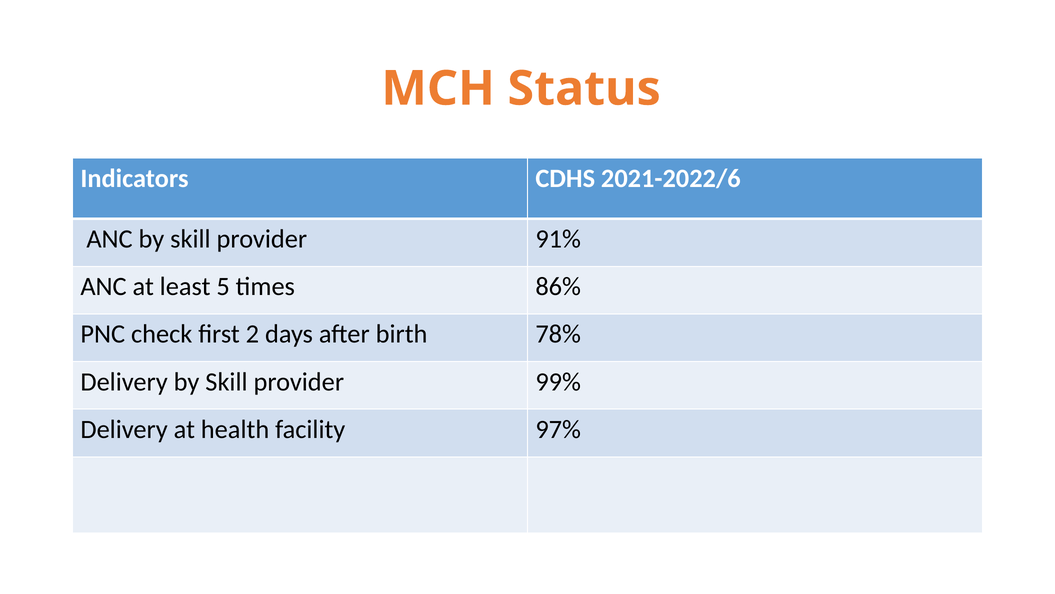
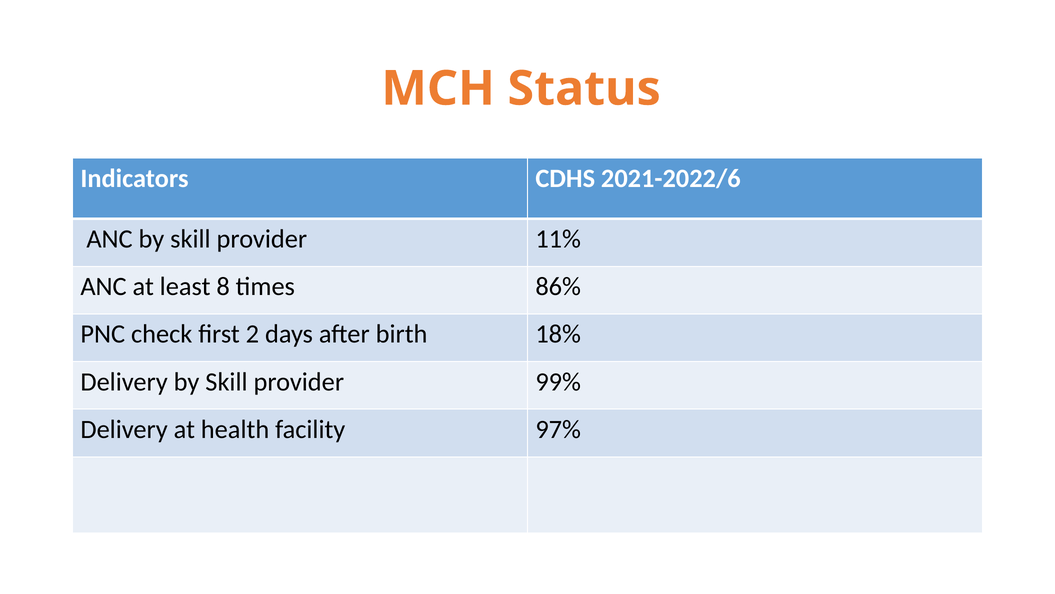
91%: 91% -> 11% (558, 239)
5: 5 -> 8 (223, 286)
78%: 78% -> 18% (558, 334)
